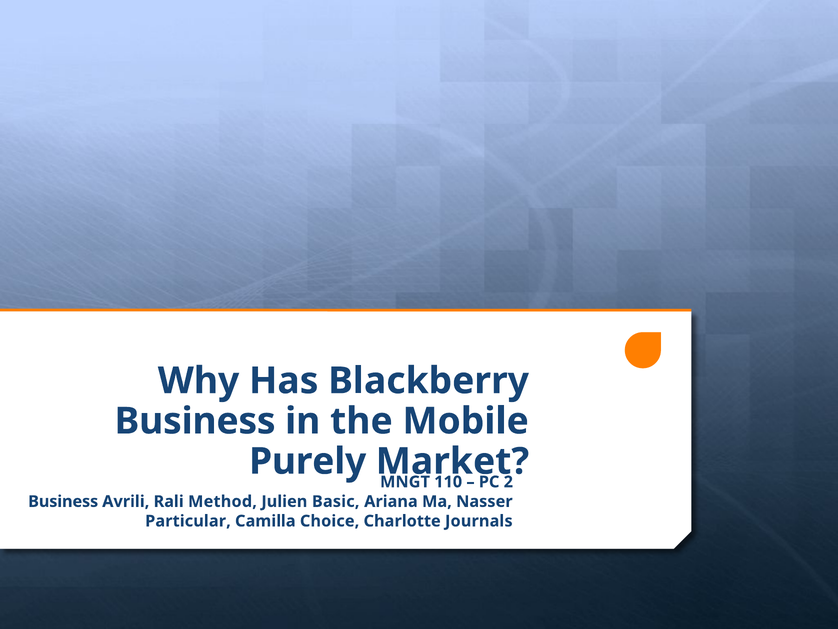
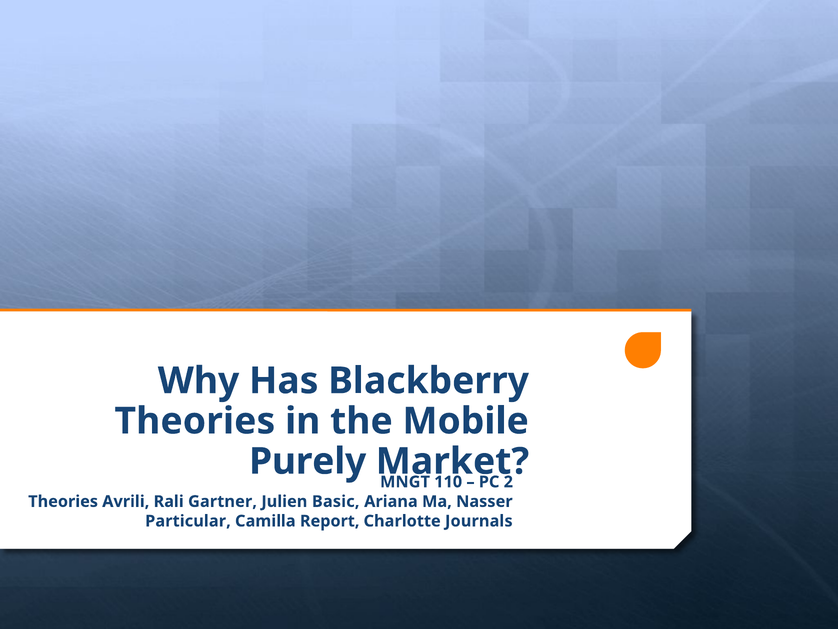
Business: Business -> Theories (195, 421)
Business: Business -> Theories (63, 501)
Method: Method -> Gartner (223, 501)
Choice: Choice -> Report (330, 521)
